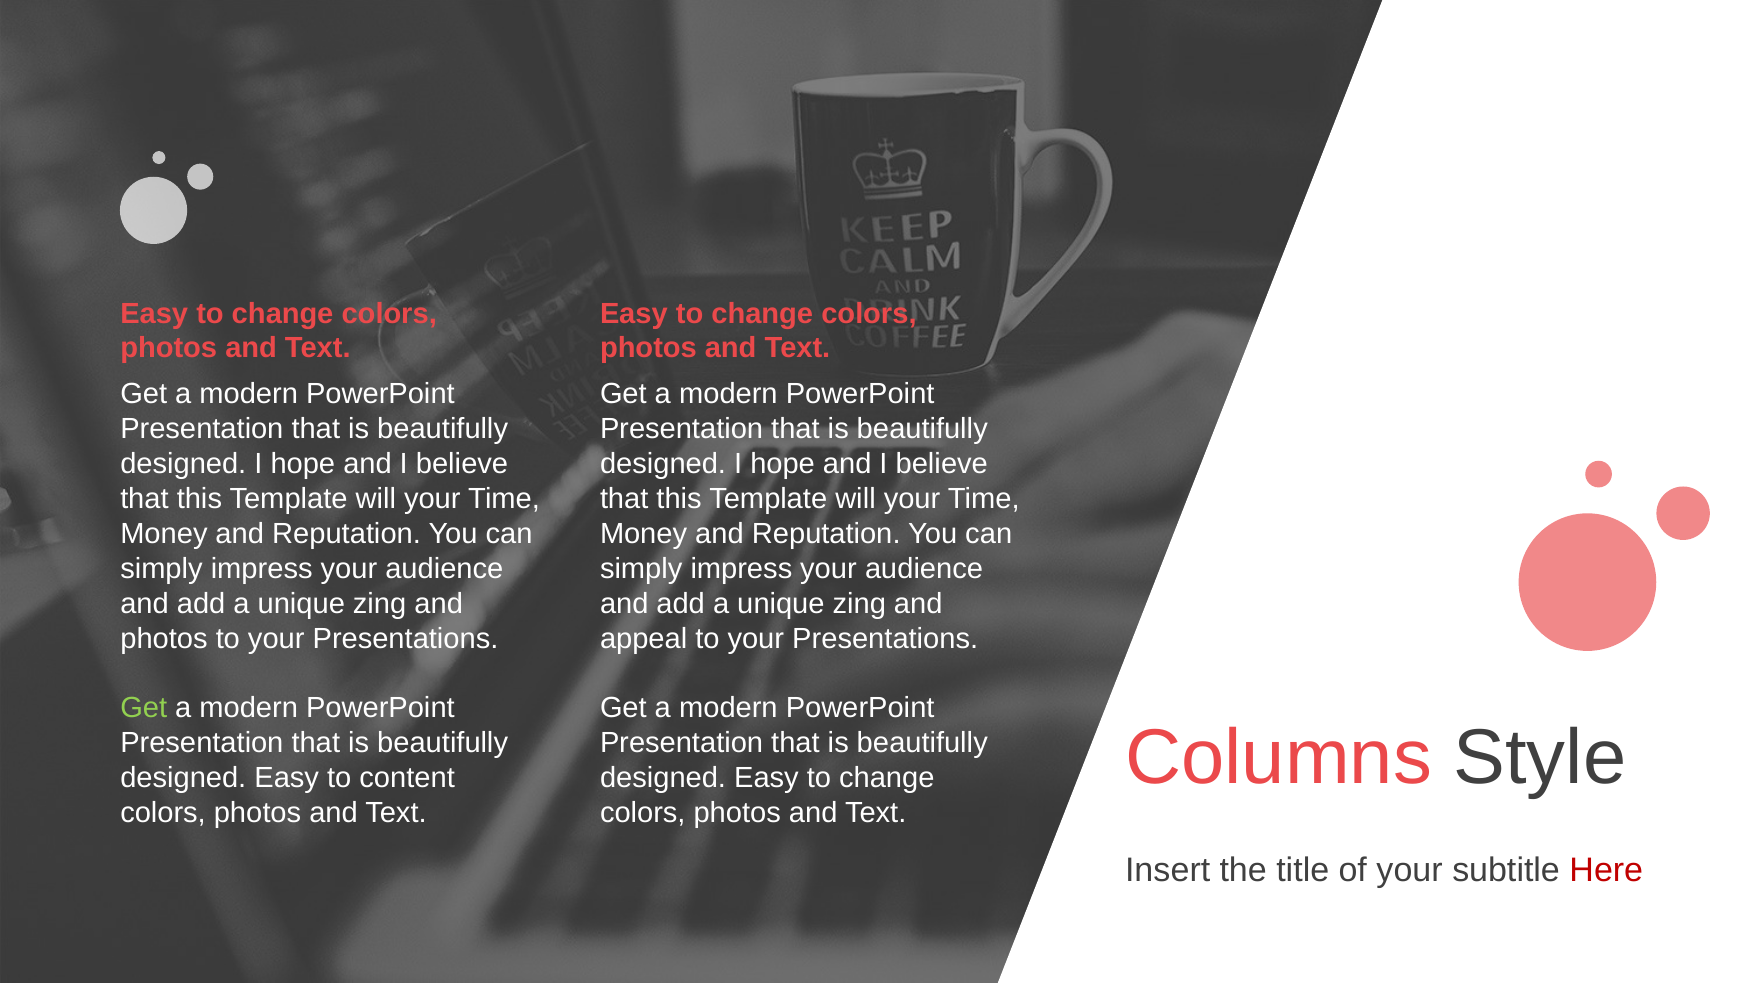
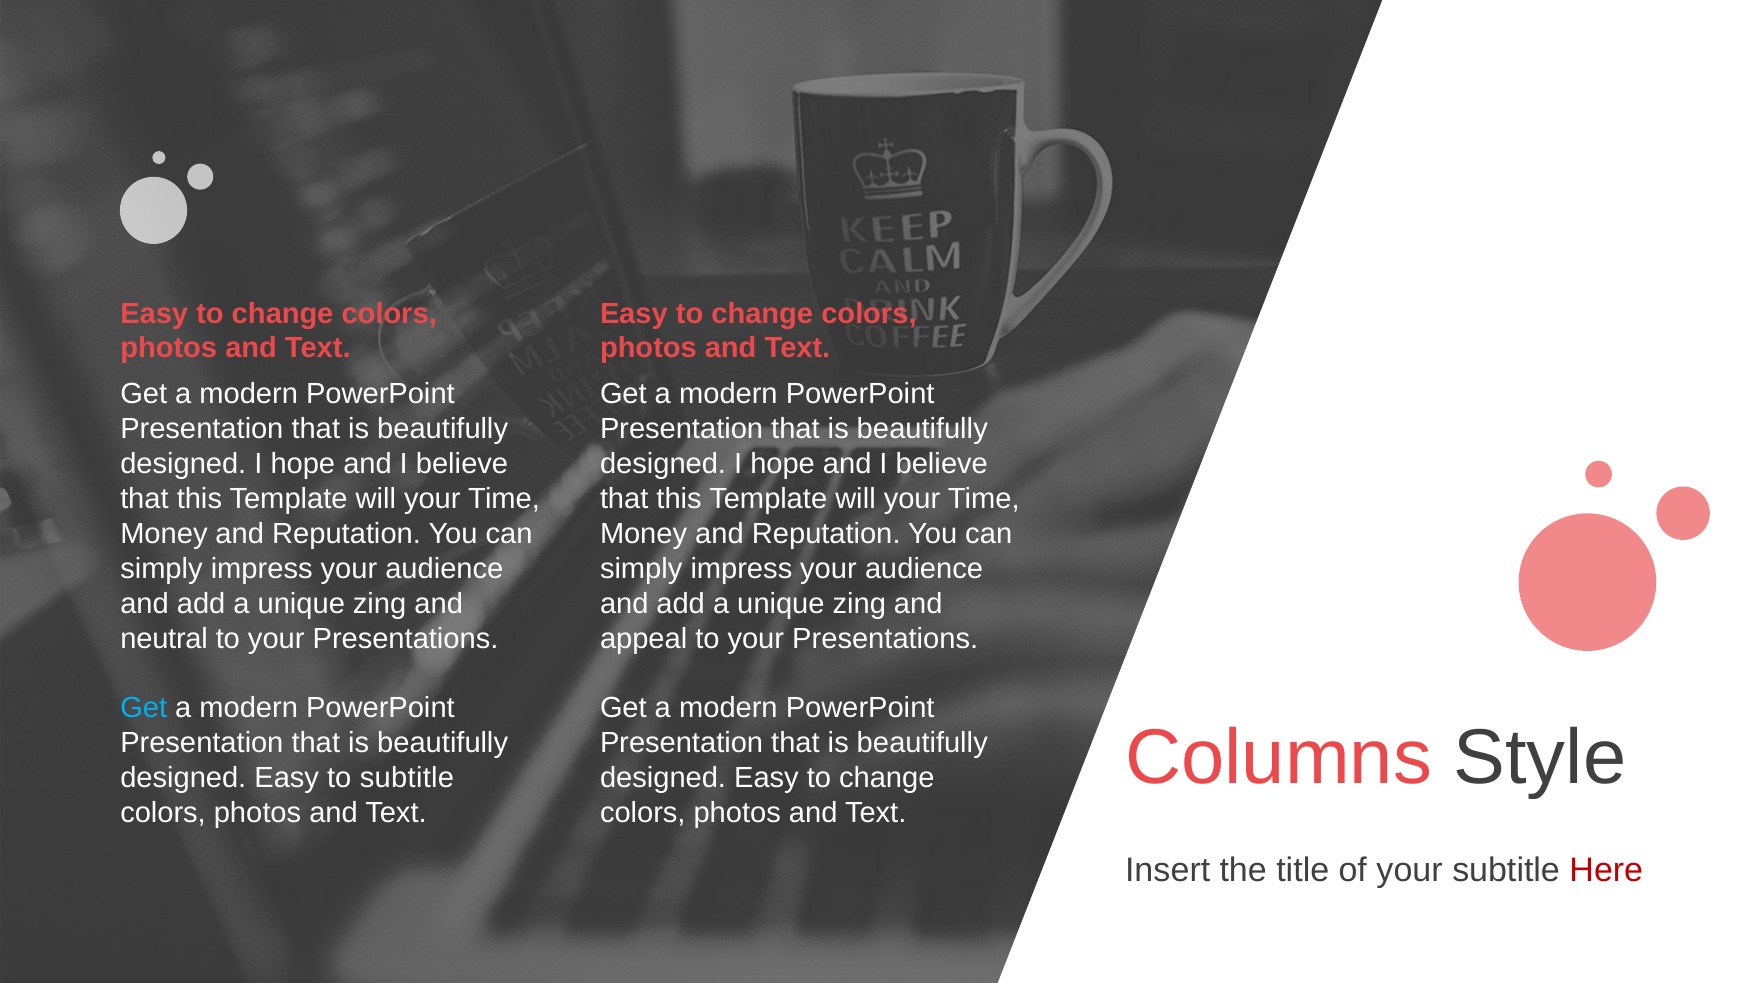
photos: photos -> neutral (164, 639)
Get colour: light green -> light blue (144, 709)
to content: content -> subtitle (407, 779)
